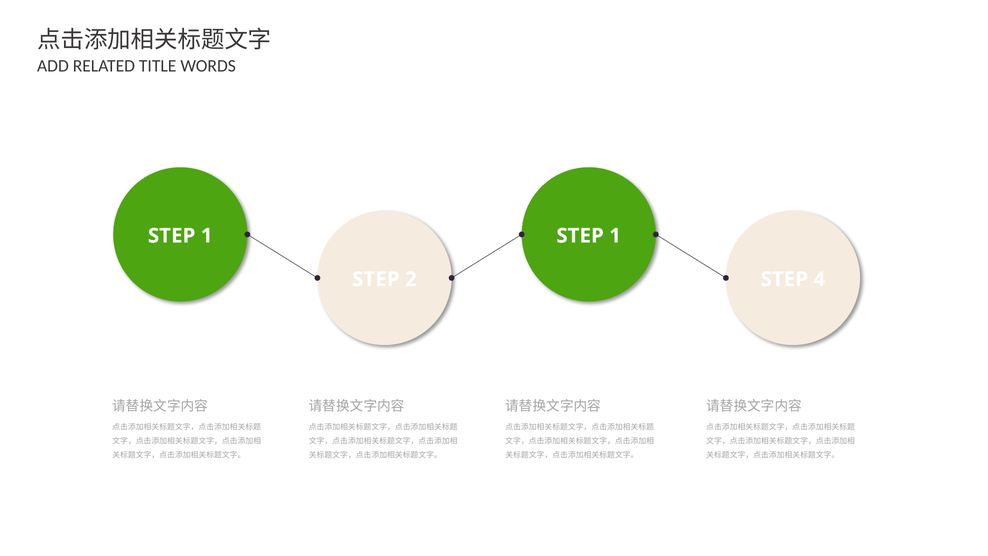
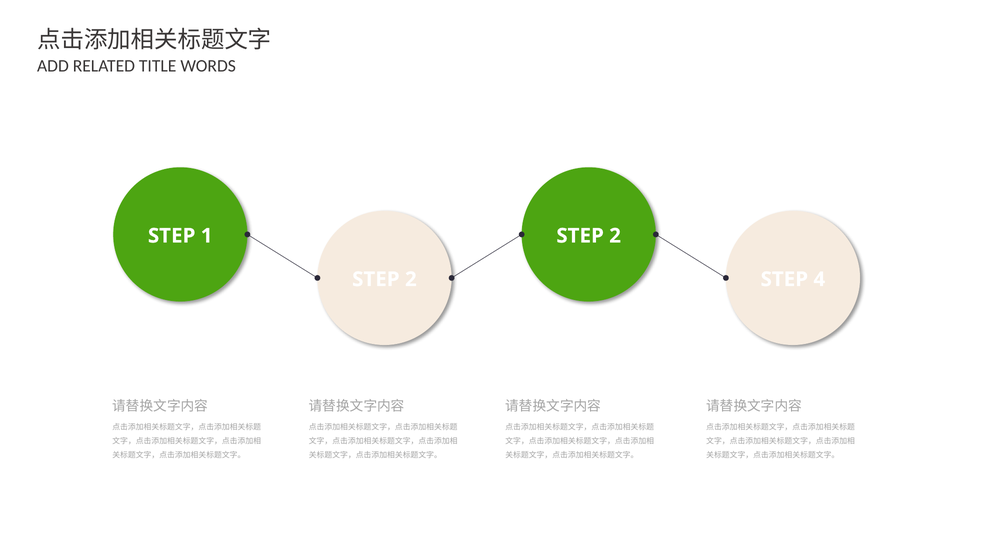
1: 1 -> 2 (615, 236)
